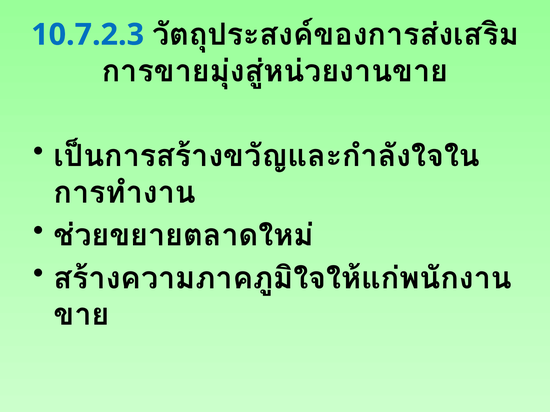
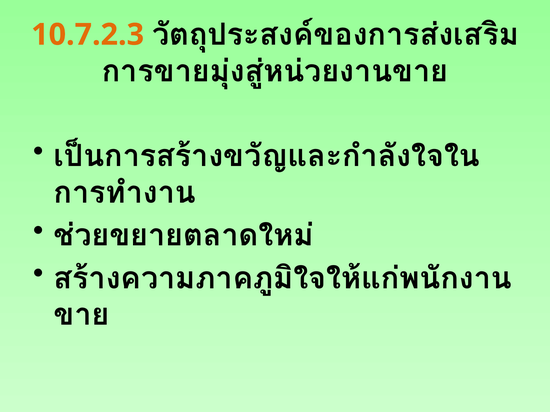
10.7.2.3 colour: blue -> orange (88, 35)
